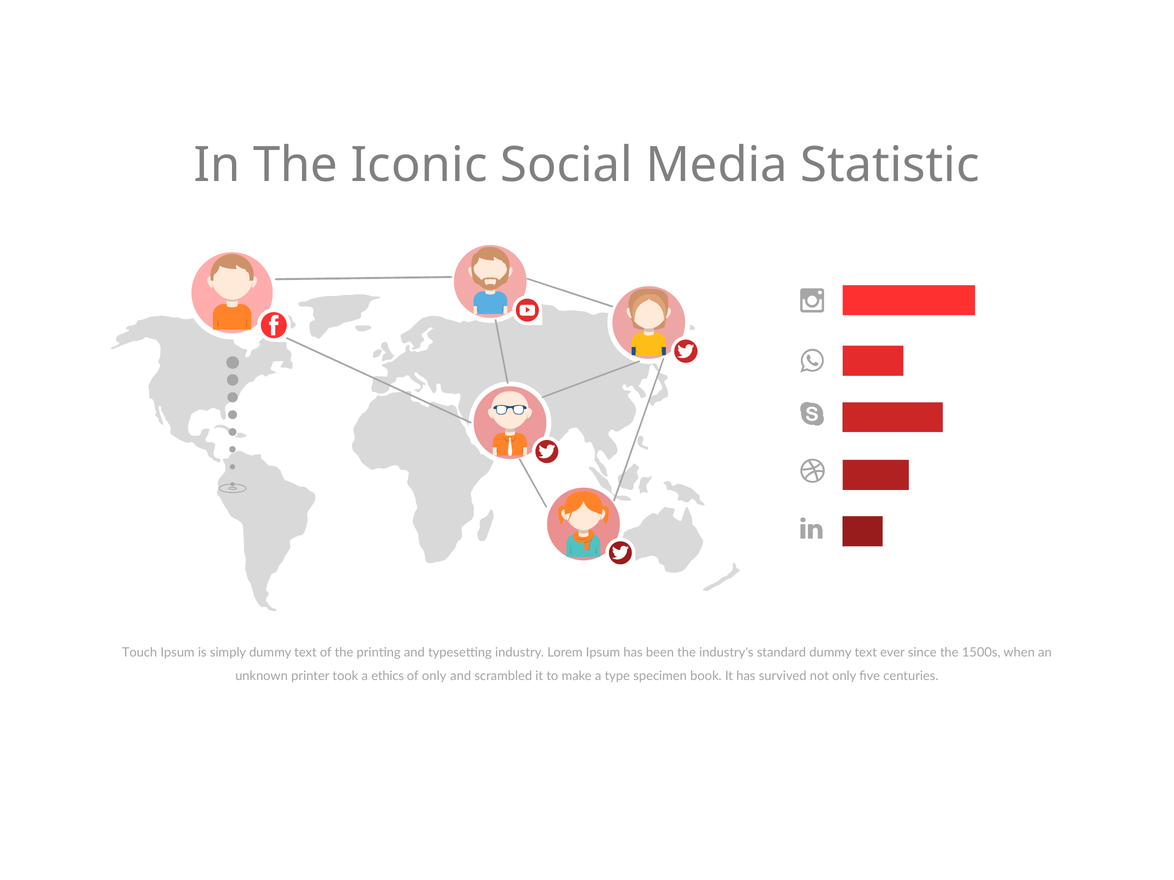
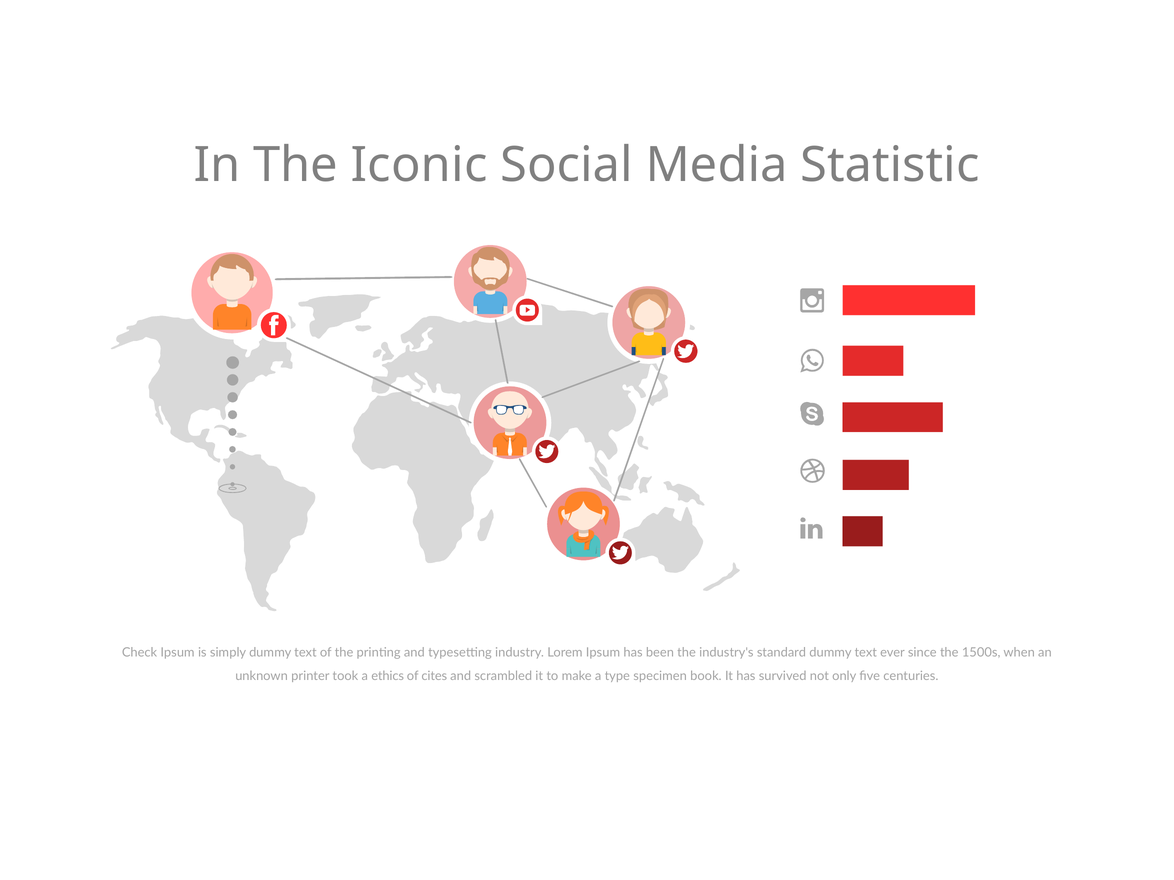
Touch: Touch -> Check (140, 653)
of only: only -> cites (434, 676)
